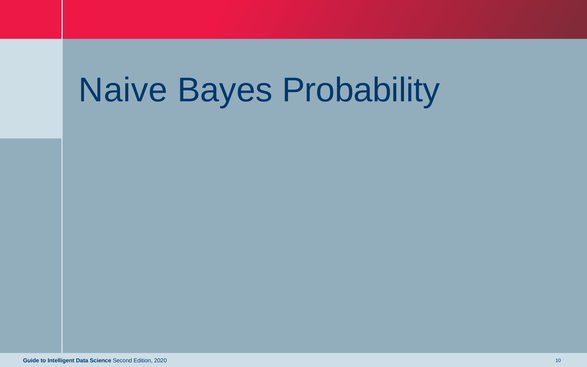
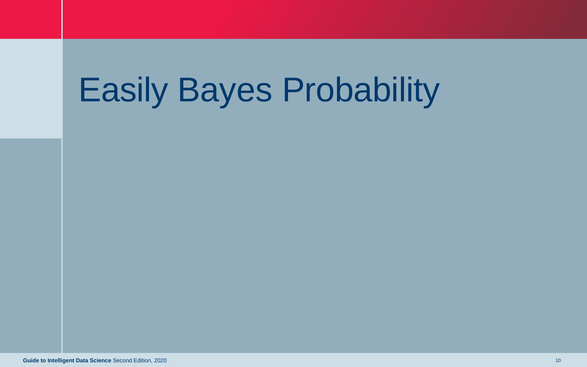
Naive: Naive -> Easily (123, 90)
